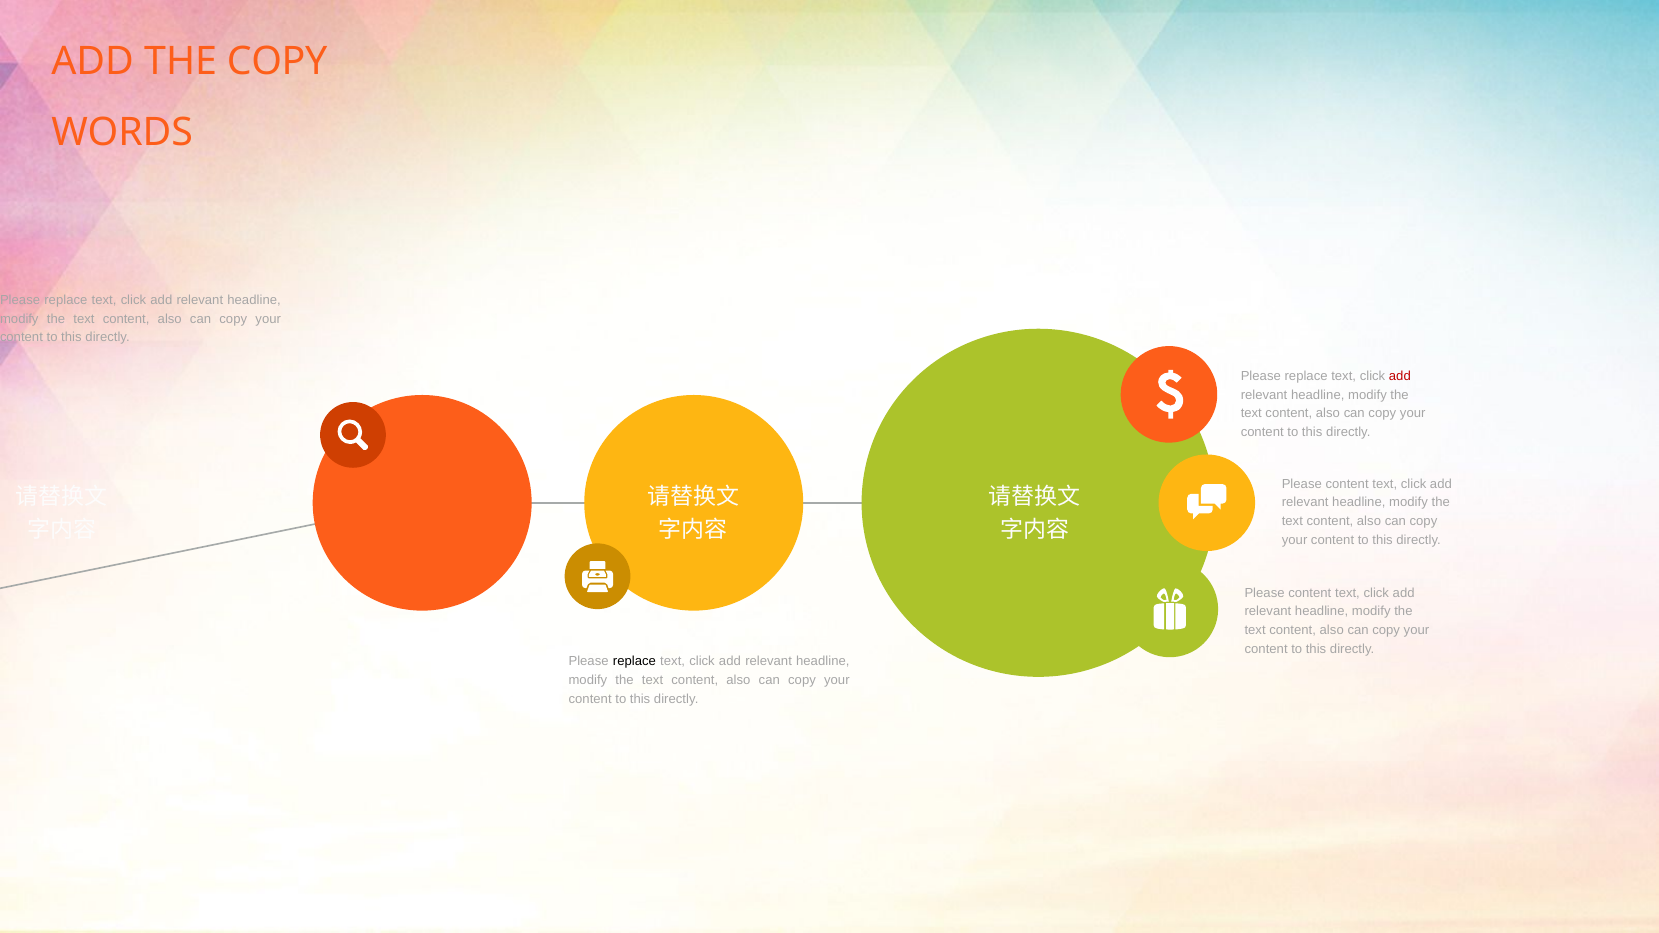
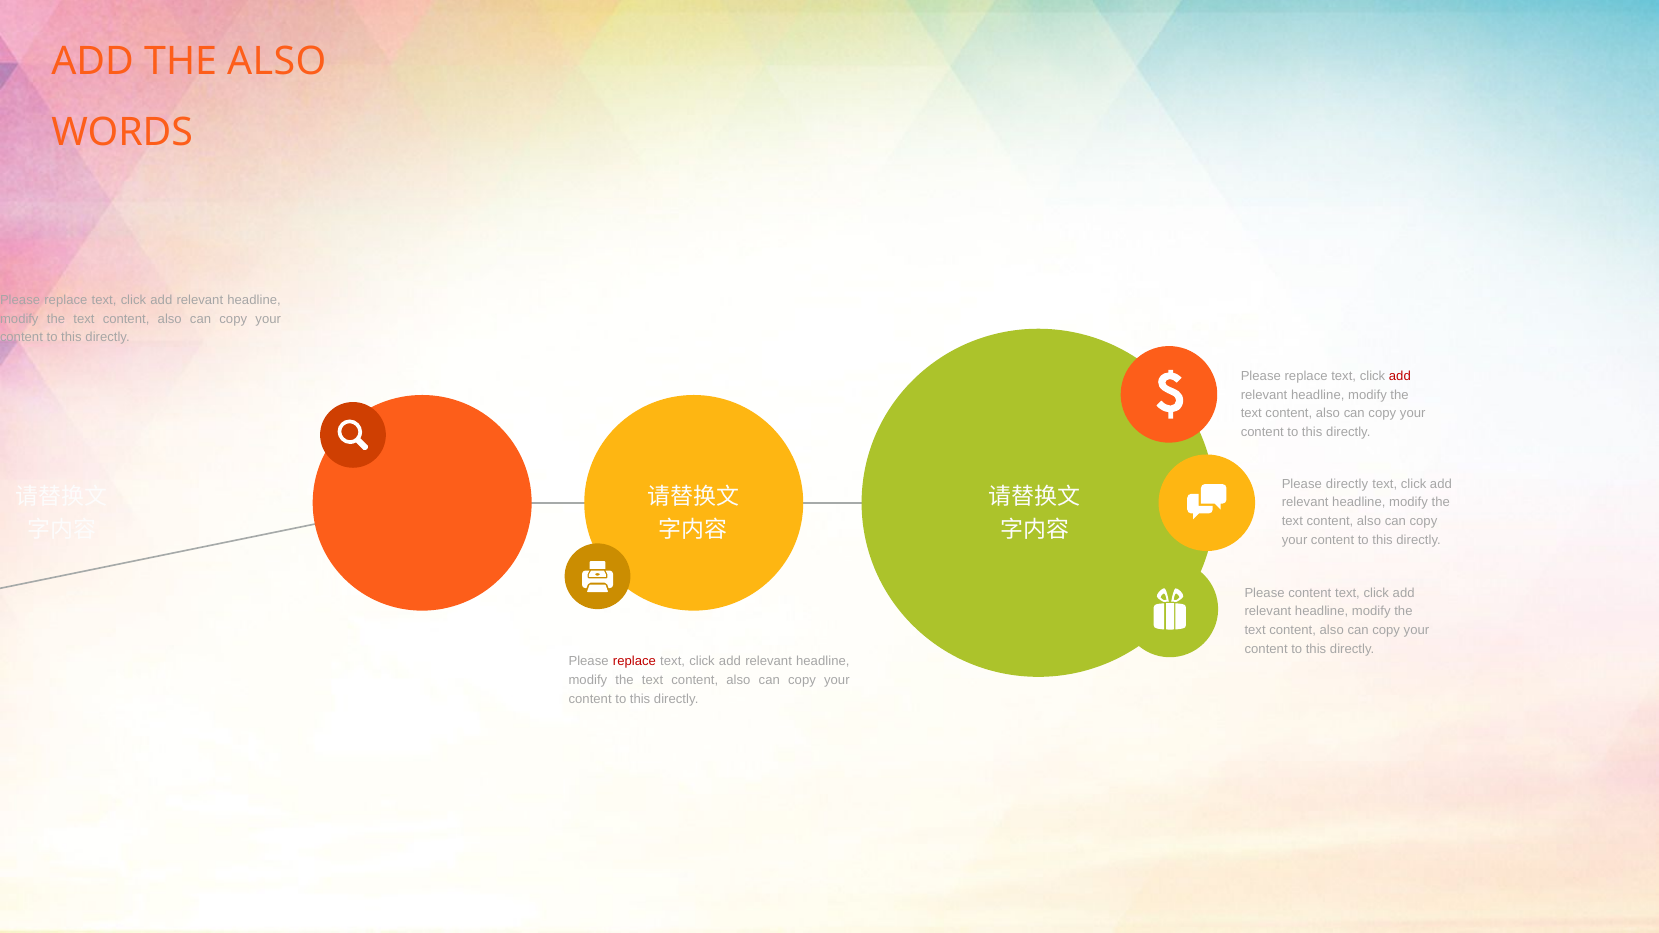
THE COPY: COPY -> ALSO (277, 61)
content: content -> directly (1347, 484)
replace colour: black -> red (634, 662)
